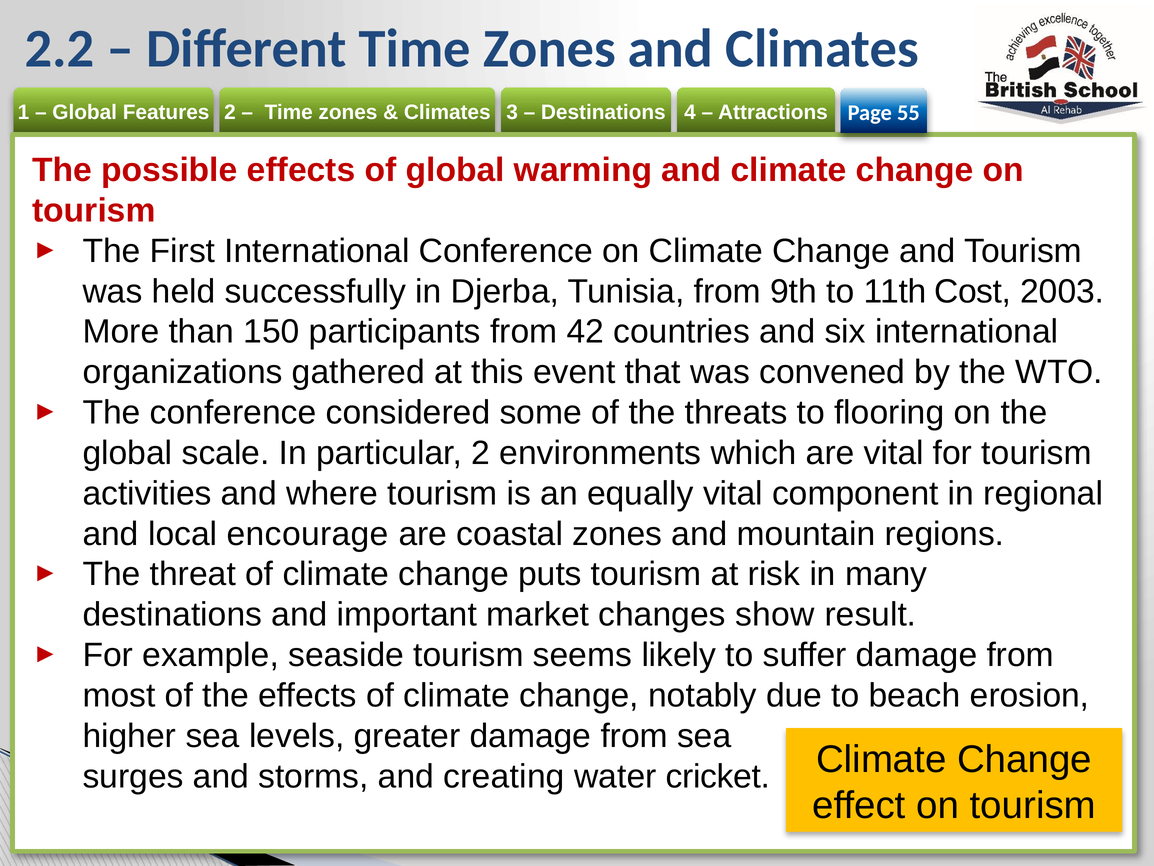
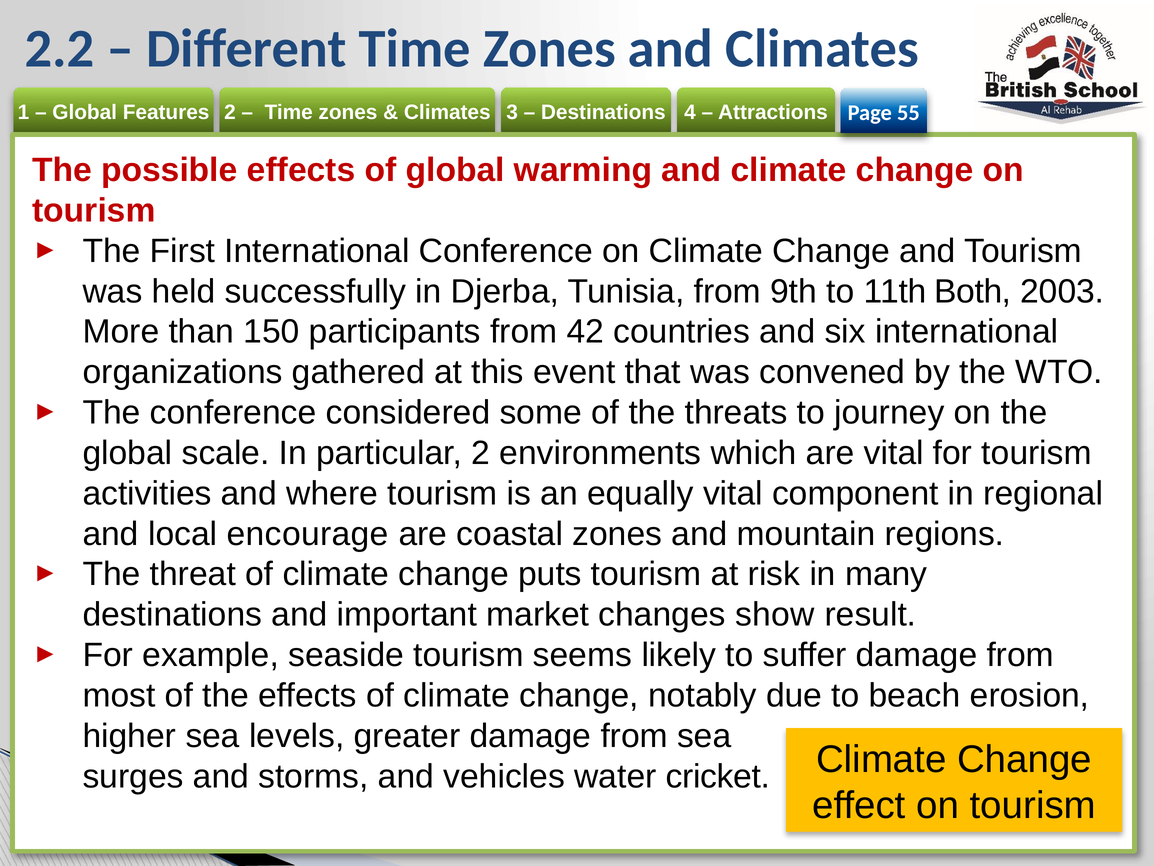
Cost: Cost -> Both (973, 291)
flooring: flooring -> journey (889, 412)
creating: creating -> vehicles (504, 776)
